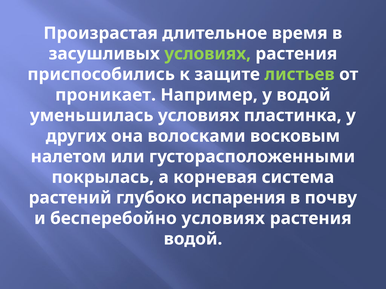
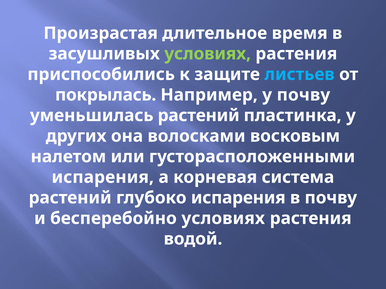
листьев colour: light green -> light blue (300, 74)
проникает: проникает -> покрылась (106, 95)
у водой: водой -> почву (303, 95)
уменьшилась условиях: условиях -> растений (199, 116)
покрылась: покрылась -> испарения (103, 177)
